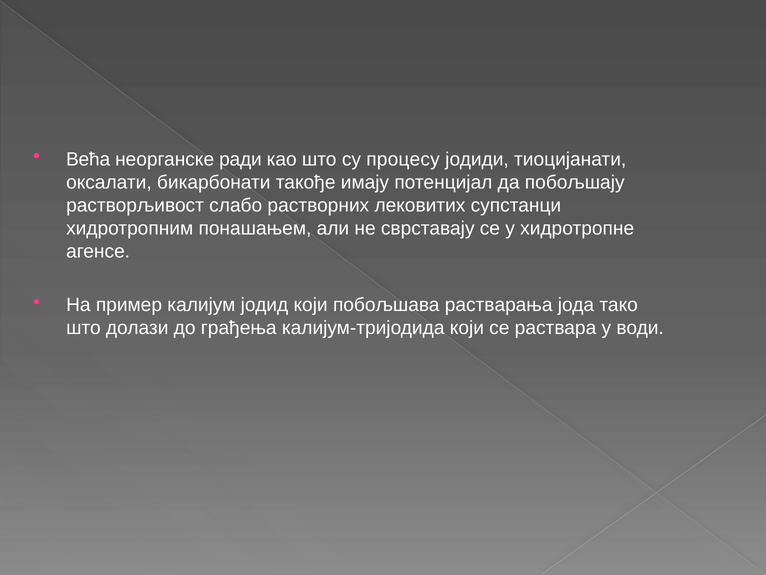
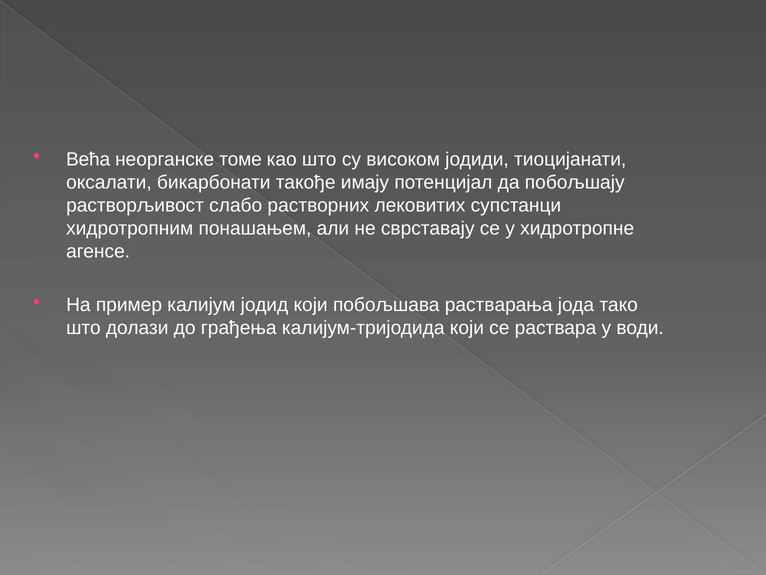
ради: ради -> томе (240, 159)
процесу: процесу -> високом (403, 159)
